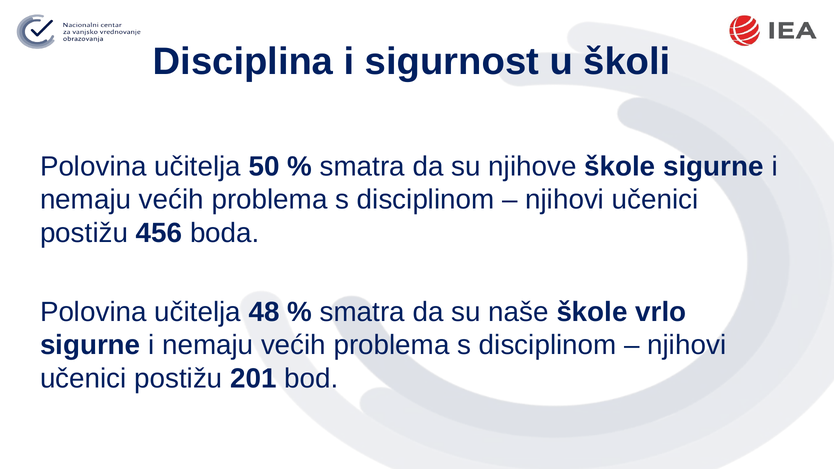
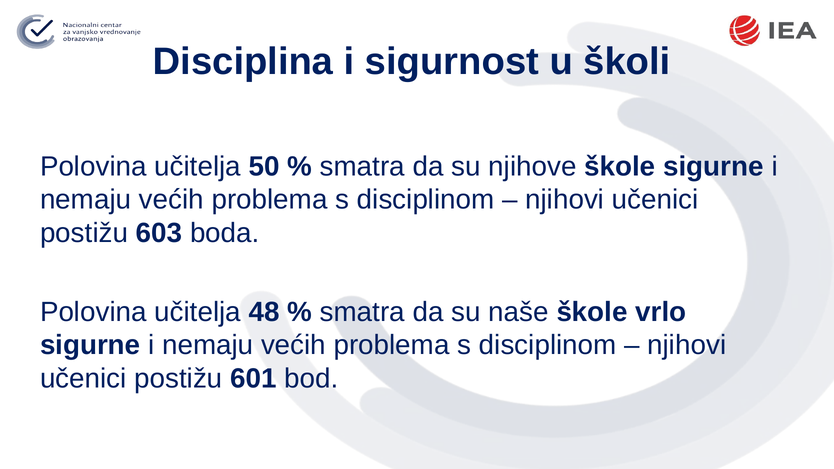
456: 456 -> 603 (159, 233)
201: 201 -> 601 (253, 379)
